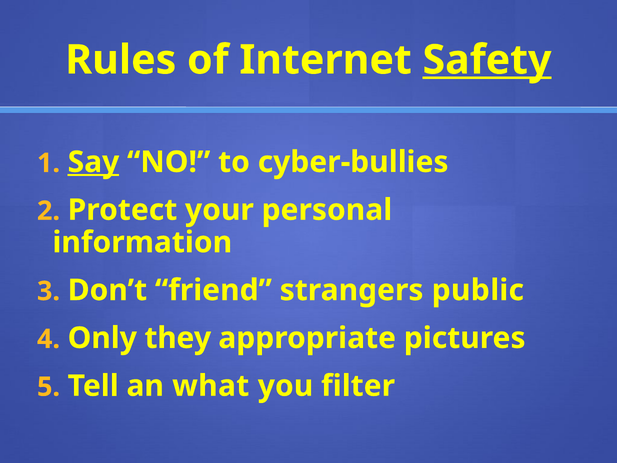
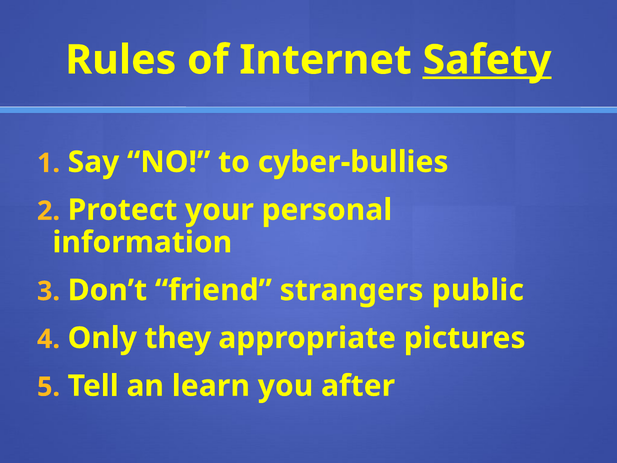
Say underline: present -> none (93, 162)
what: what -> learn (211, 386)
filter: filter -> after (358, 386)
